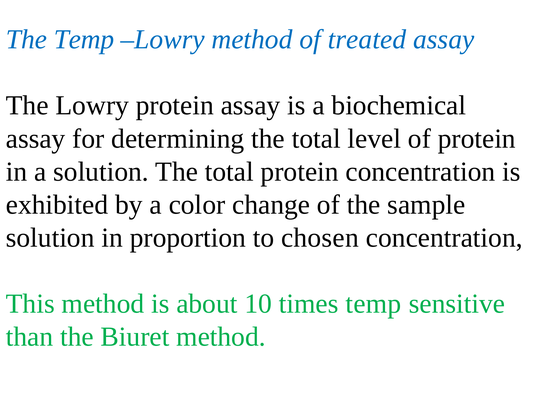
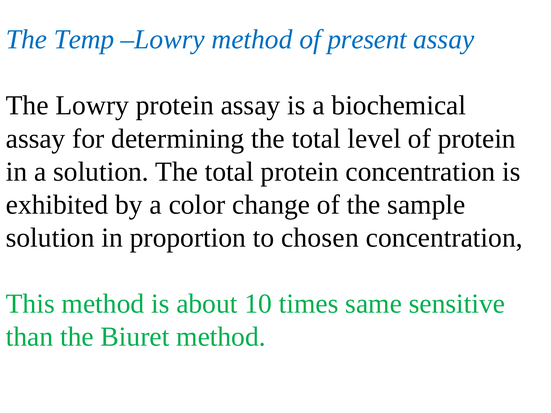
treated: treated -> present (367, 40)
times temp: temp -> same (374, 304)
